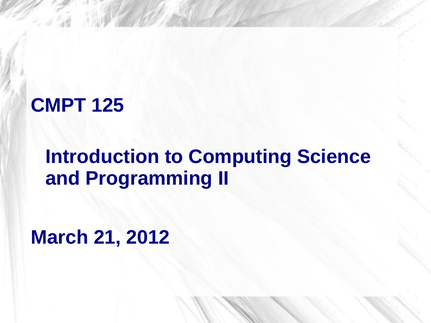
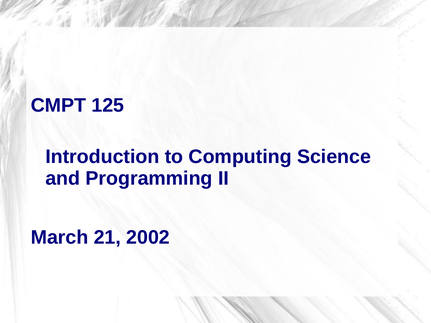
2012: 2012 -> 2002 (148, 238)
